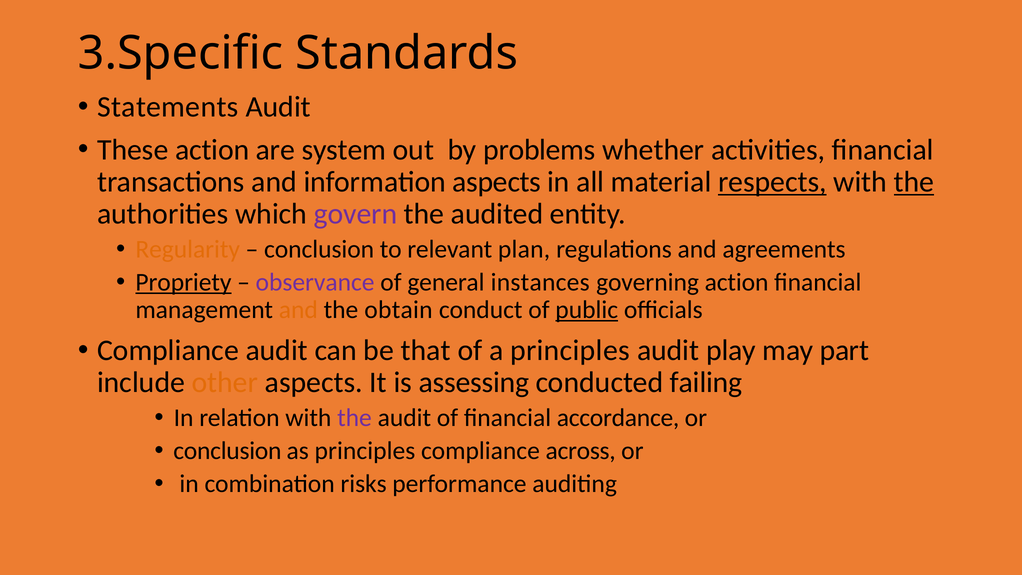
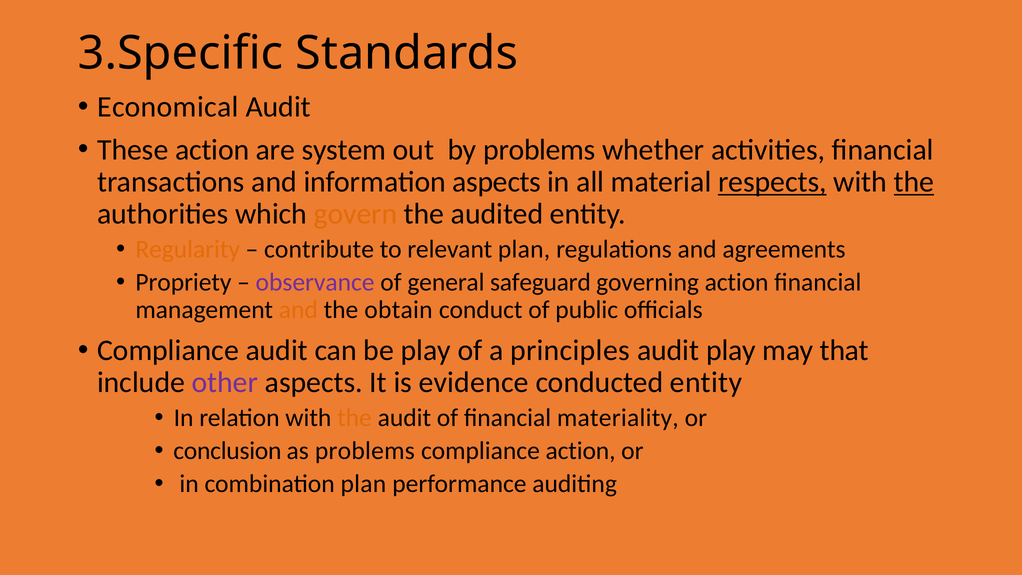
Statements: Statements -> Economical (168, 107)
govern colour: purple -> orange (355, 214)
conclusion: conclusion -> contribute (319, 249)
Propriety underline: present -> none (183, 282)
instances: instances -> safeguard (540, 282)
public underline: present -> none (587, 310)
be that: that -> play (426, 350)
part: part -> that (844, 350)
other colour: orange -> purple (225, 383)
assessing: assessing -> evidence (474, 383)
conducted failing: failing -> entity (706, 383)
the colour: purple -> orange (354, 418)
accordance: accordance -> materiality (618, 418)
as principles: principles -> problems (365, 451)
compliance across: across -> action (581, 451)
combination risks: risks -> plan (363, 484)
